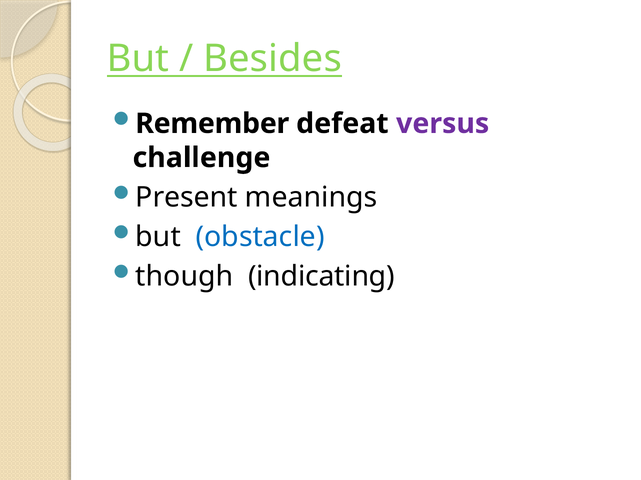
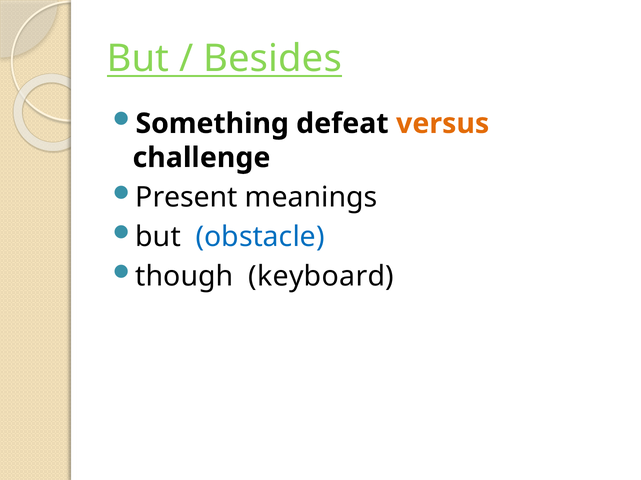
Remember: Remember -> Something (212, 124)
versus colour: purple -> orange (443, 124)
indicating: indicating -> keyboard (321, 277)
